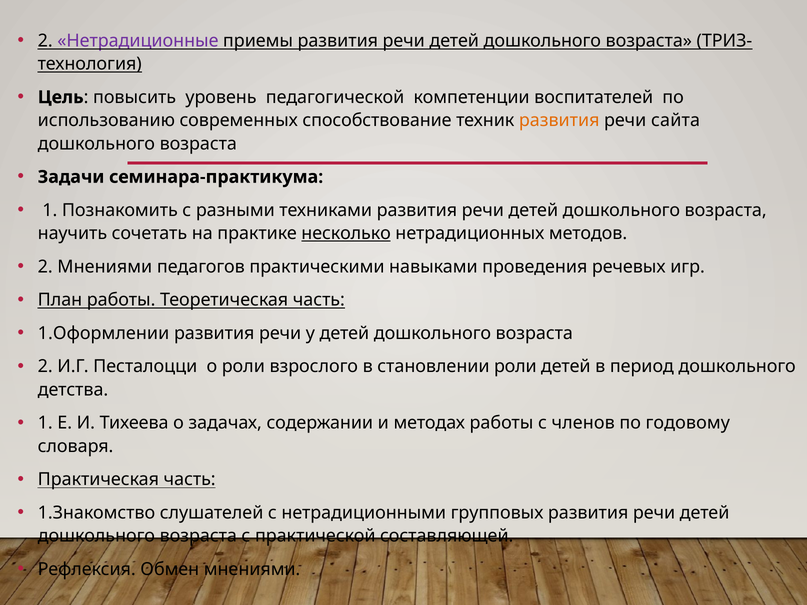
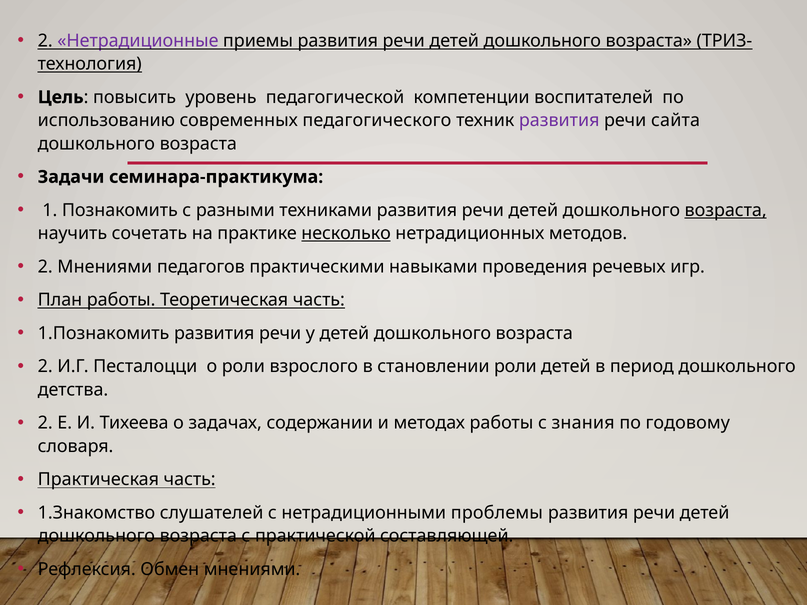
способствование: способствование -> педагогического (377, 121)
развития colour: orange -> purple (559, 121)
возраста underline: none -> present (726, 210)
1.Оформлении: 1.Оформлении -> 1.Познакомить (104, 333)
1: 1 -> 2 (45, 423)
членов: членов -> знания (583, 423)
групповых: групповых -> проблемы (497, 513)
